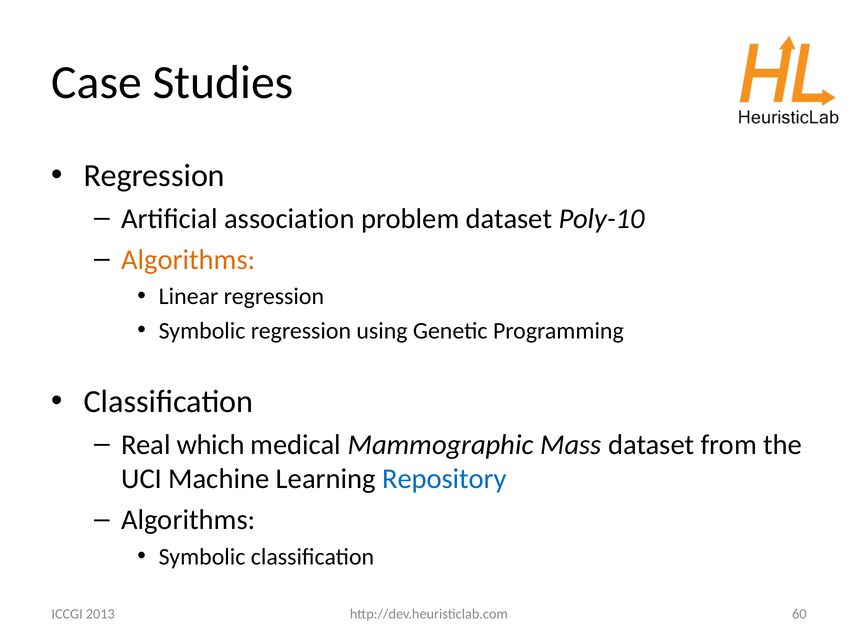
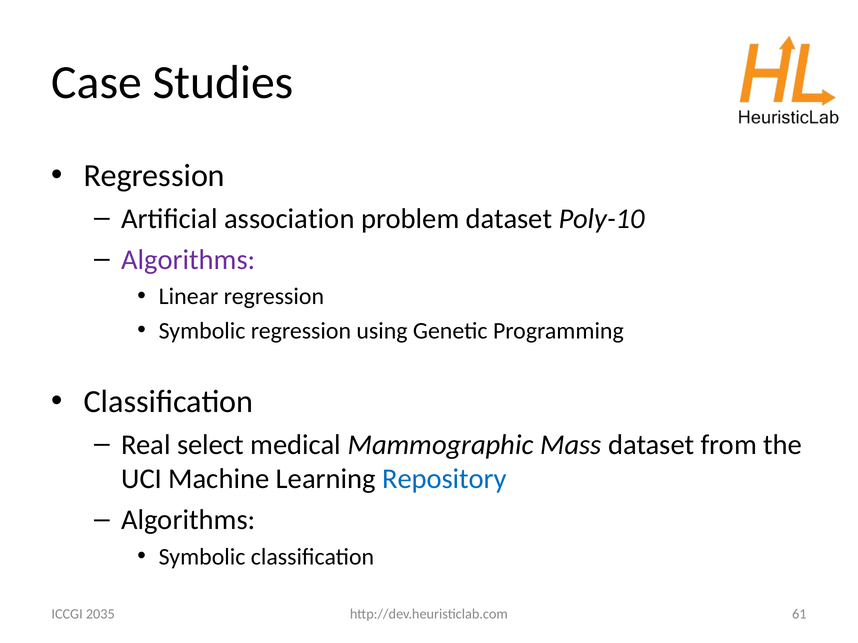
Algorithms colour: orange -> purple (188, 260)
which: which -> select (211, 445)
60: 60 -> 61 (799, 614)
2013: 2013 -> 2035 (100, 615)
